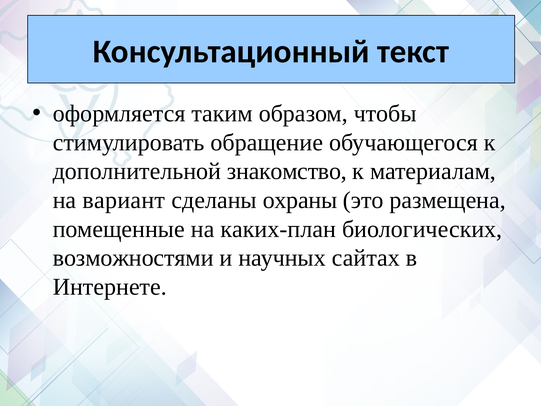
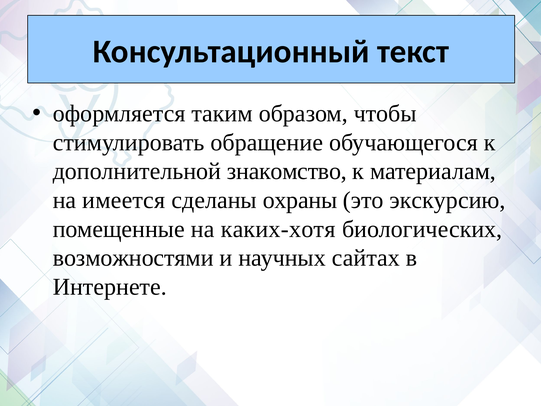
вариант: вариант -> имеется (124, 200)
размещена: размещена -> экскурсию (448, 200)
каких-план: каких-план -> каких-хотя (278, 229)
